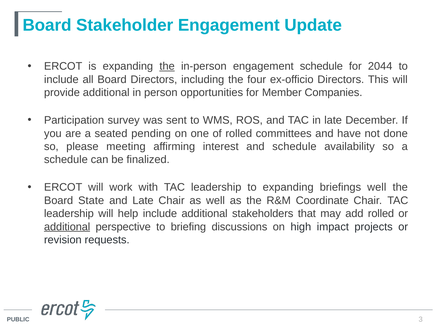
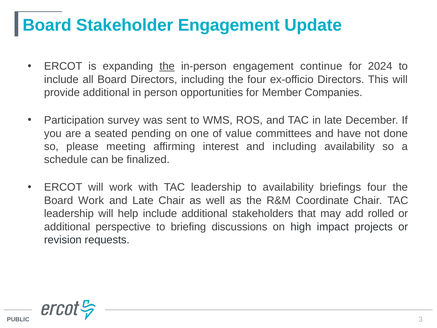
engagement schedule: schedule -> continue (321, 66)
2044: 2044 -> 2024 (380, 66)
of rolled: rolled -> value (239, 133)
and schedule: schedule -> including (294, 146)
to expanding: expanding -> availability (288, 187)
briefings well: well -> four (377, 187)
Board State: State -> Work (91, 200)
additional underline: present -> none (67, 227)
